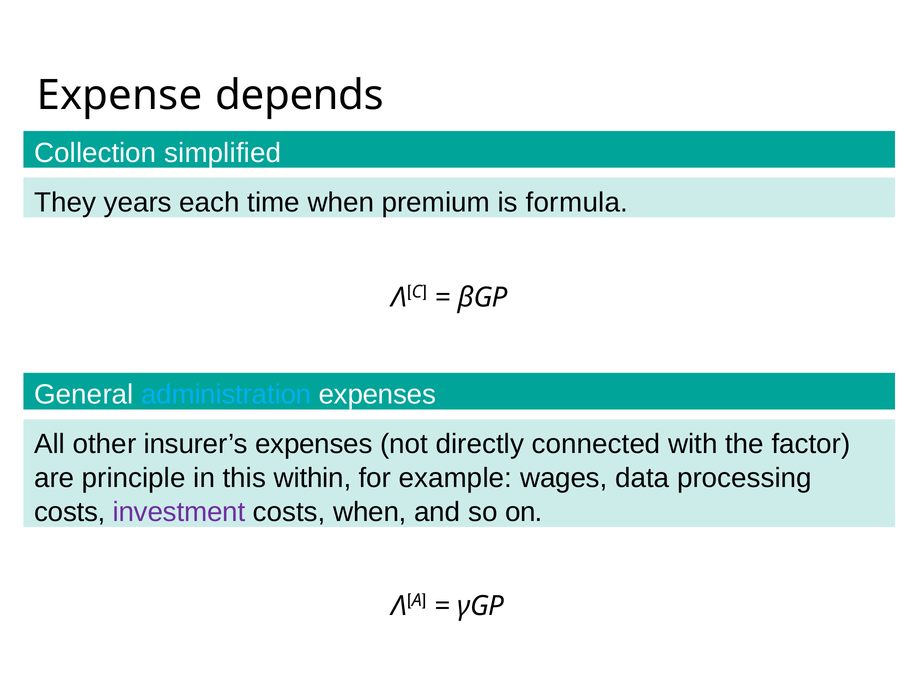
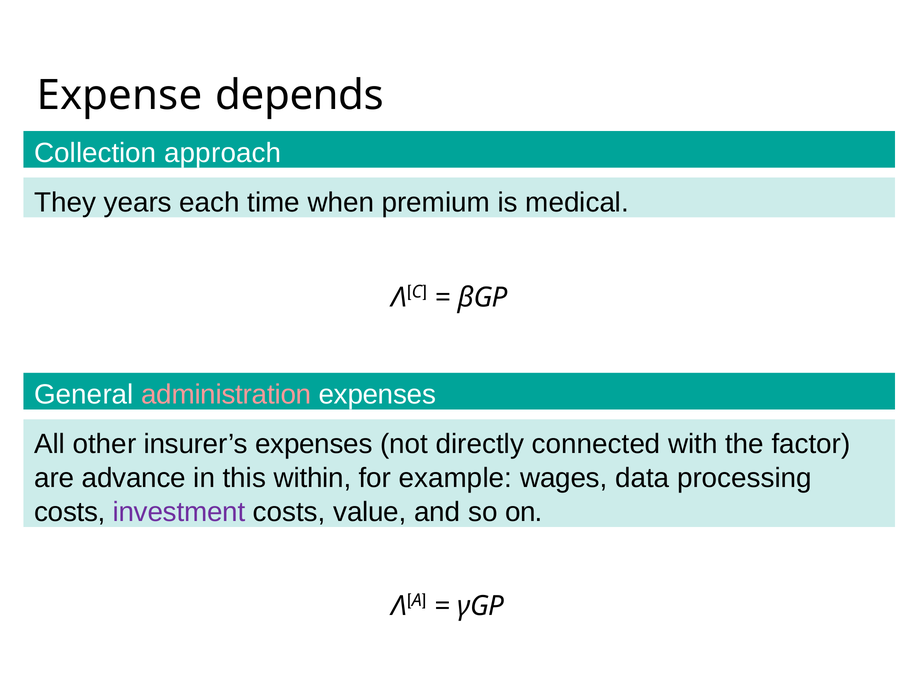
simplified: simplified -> approach (223, 153)
formula: formula -> medical (577, 203)
administration colour: light blue -> pink (226, 395)
principle: principle -> advance (134, 479)
costs when: when -> value (370, 513)
